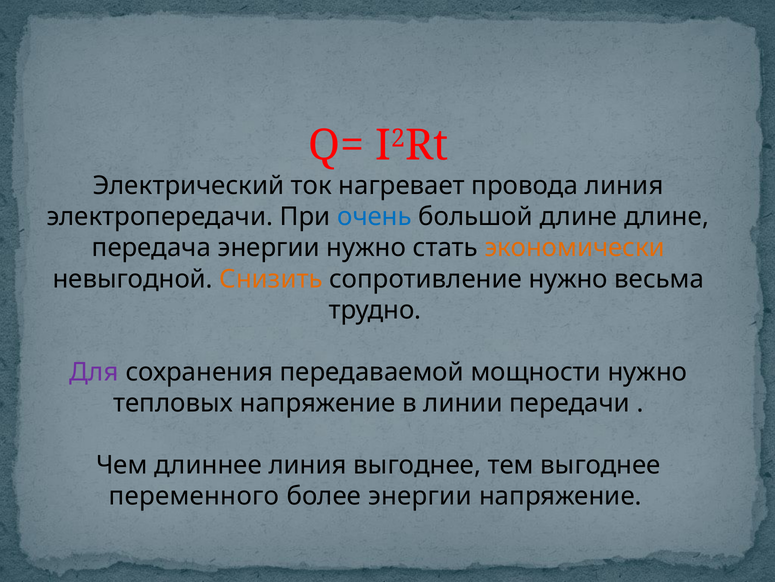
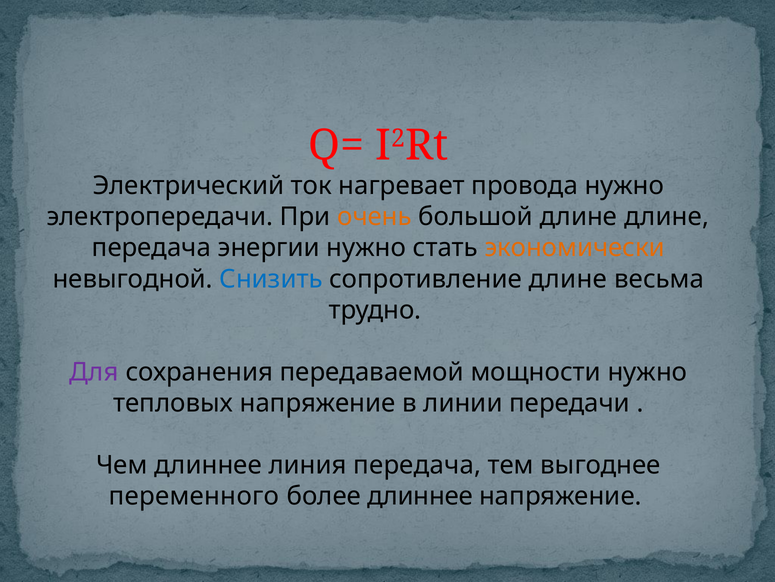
провода линия: линия -> нужно (624, 186)
очень colour: blue -> orange (375, 217)
Снизить colour: orange -> blue (271, 279)
сопротивление нужно: нужно -> длине (568, 279)
линия выгоднее: выгоднее -> передача (417, 465)
более энергии: энергии -> длиннее (420, 496)
